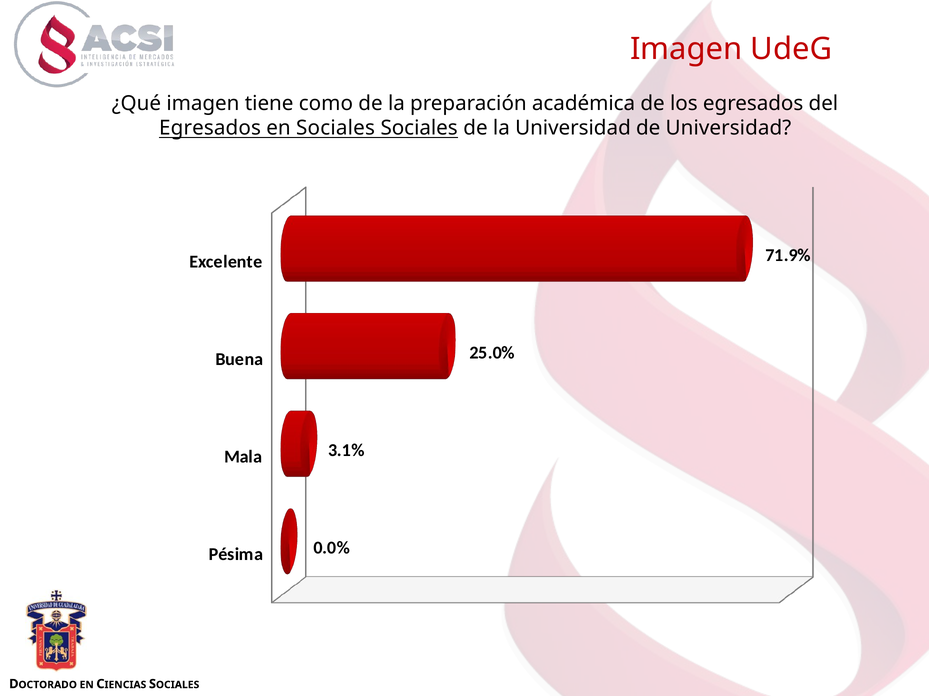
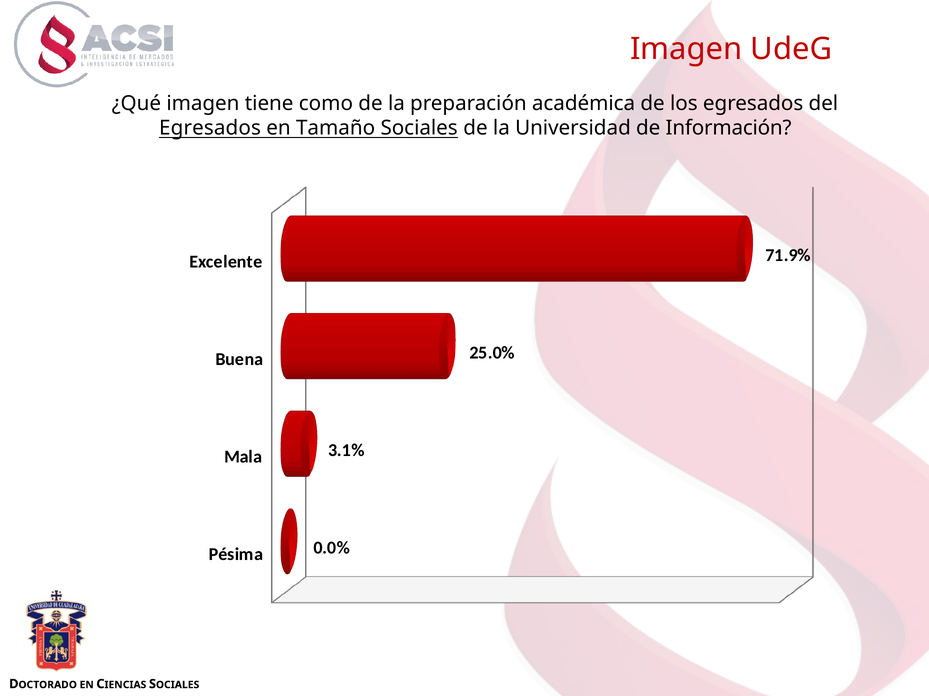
en Sociales: Sociales -> Tamaño (336, 128)
de Universidad: Universidad -> Información (729, 128)
